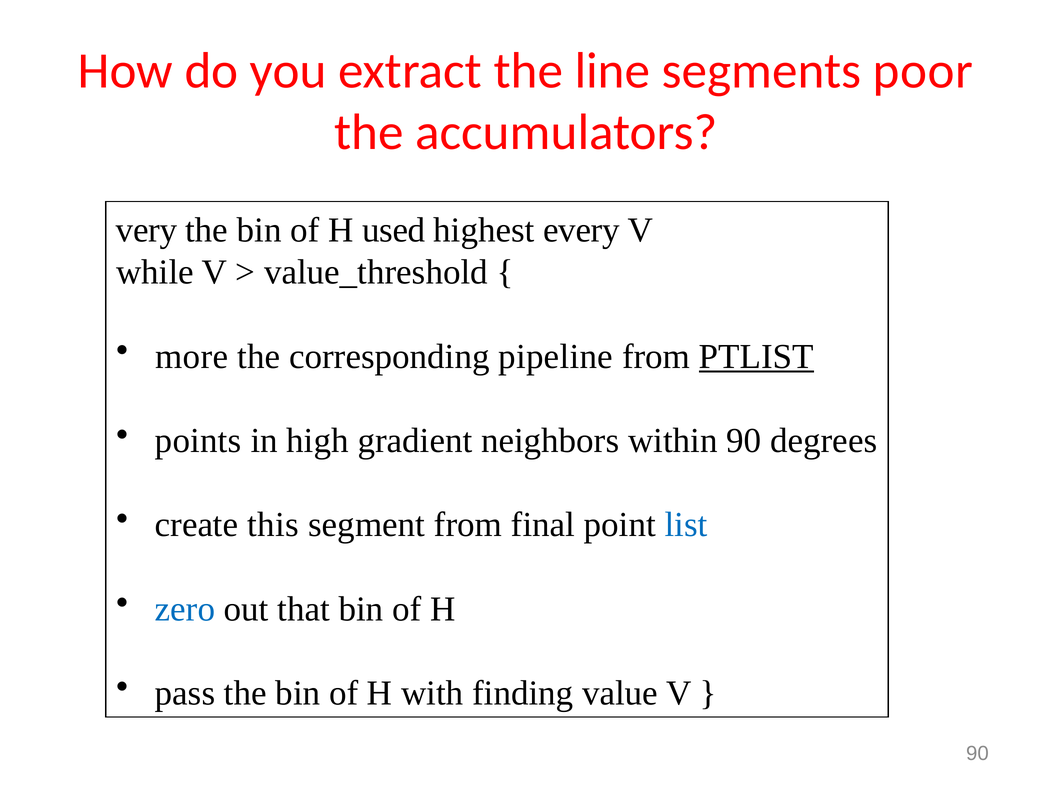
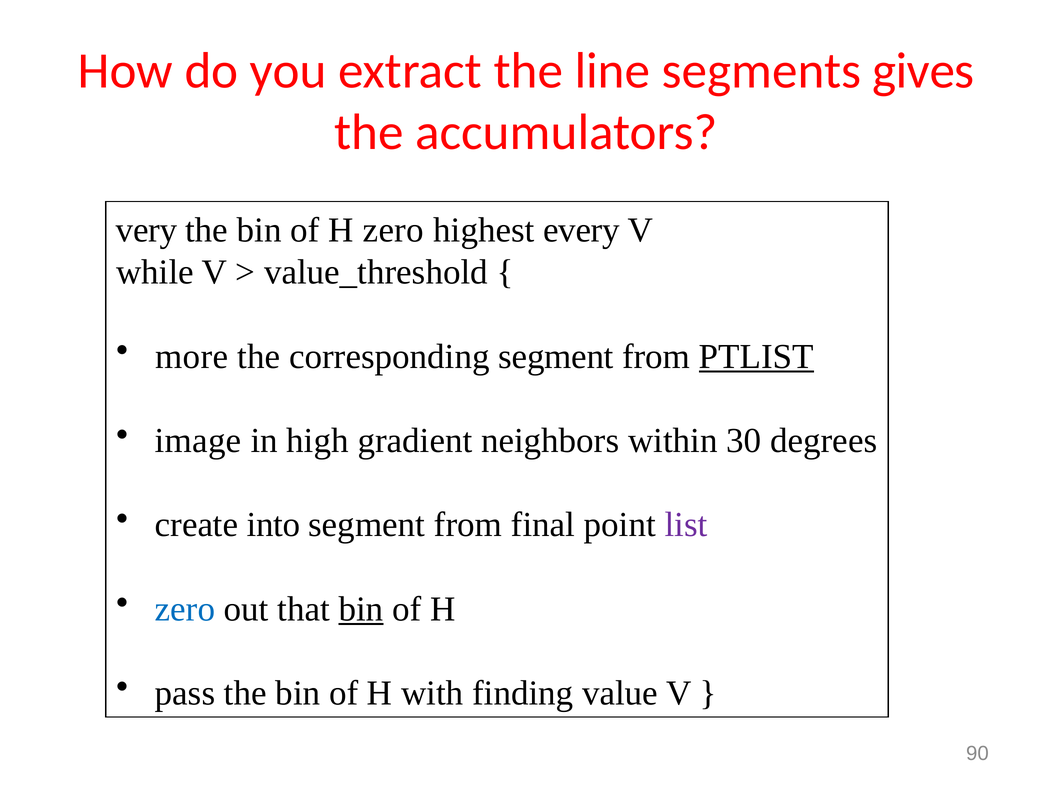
poor: poor -> gives (923, 71)
H used: used -> zero (393, 230)
corresponding pipeline: pipeline -> segment (556, 356)
points: points -> image (198, 441)
within 90: 90 -> 30 (744, 441)
this: this -> into (274, 525)
list colour: blue -> purple (686, 525)
bin underline: none -> present (361, 609)
